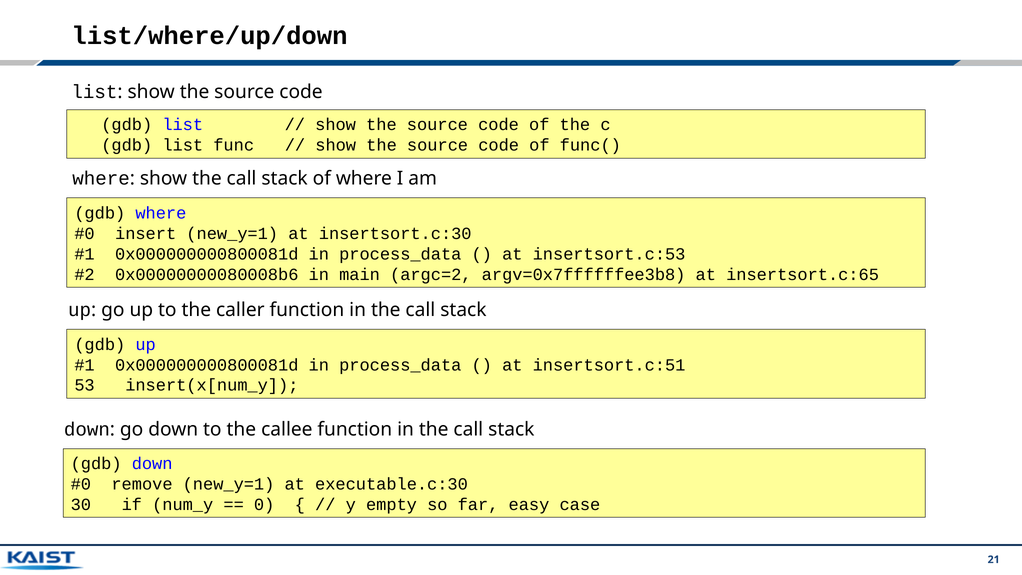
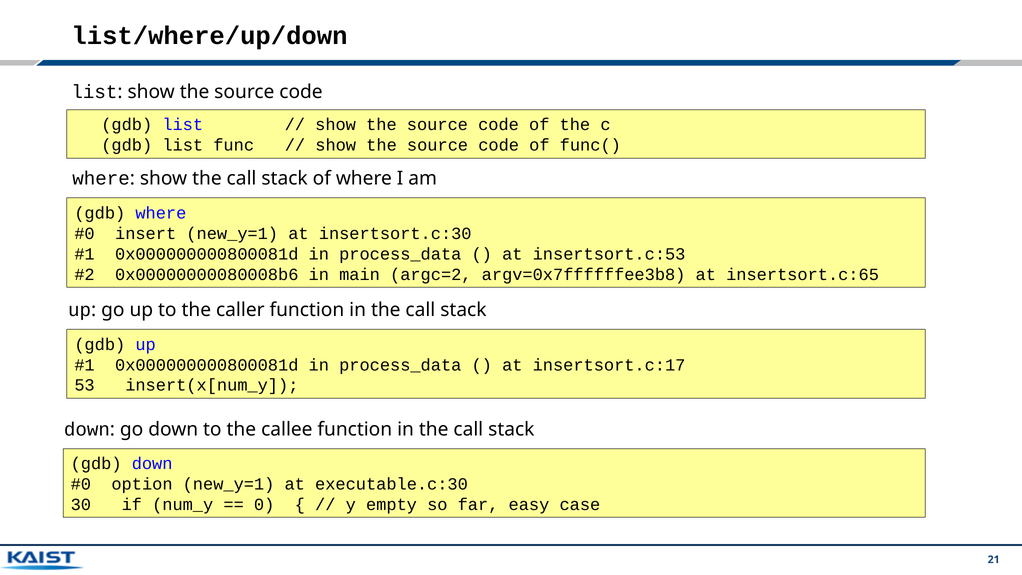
insertsort.c:51: insertsort.c:51 -> insertsort.c:17 (609, 365)
remove: remove -> option (142, 484)
